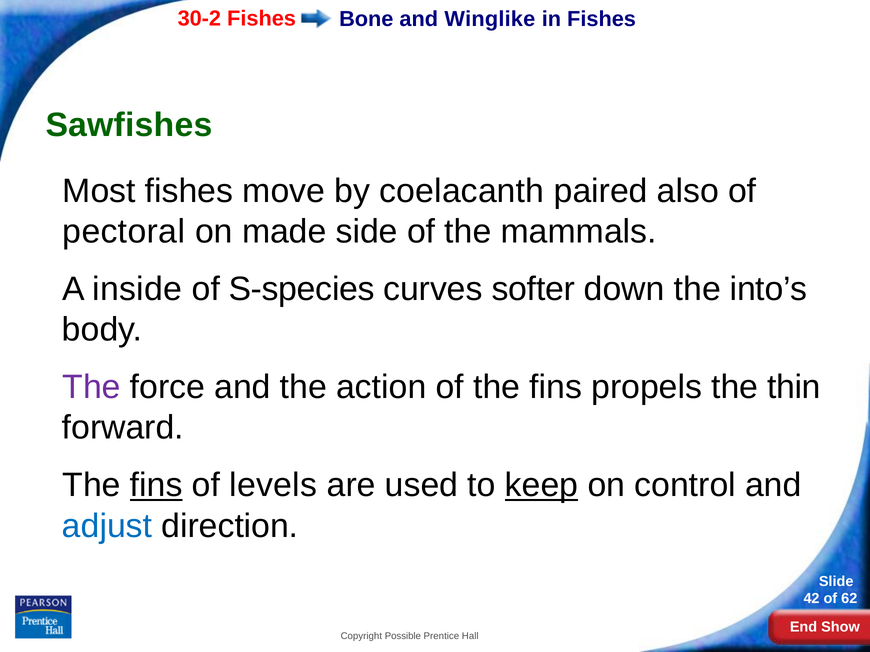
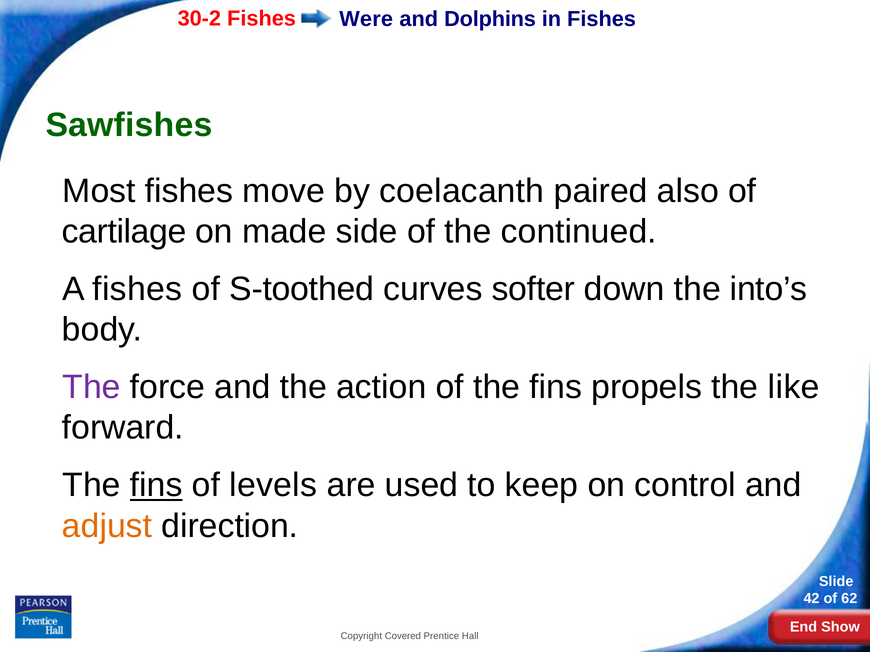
Bone: Bone -> Were (366, 19)
Winglike: Winglike -> Dolphins (490, 19)
pectoral: pectoral -> cartilage (124, 232)
mammals: mammals -> continued (579, 232)
A inside: inside -> fishes (137, 289)
S-species: S-species -> S-toothed (302, 289)
thin: thin -> like (794, 387)
keep underline: present -> none (542, 486)
adjust colour: blue -> orange (107, 526)
Possible: Possible -> Covered (403, 637)
